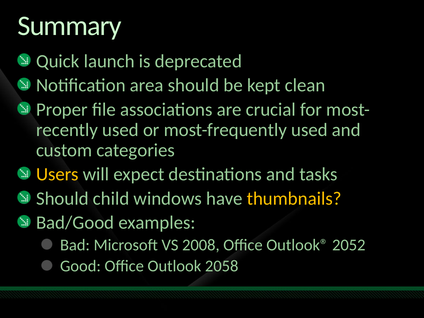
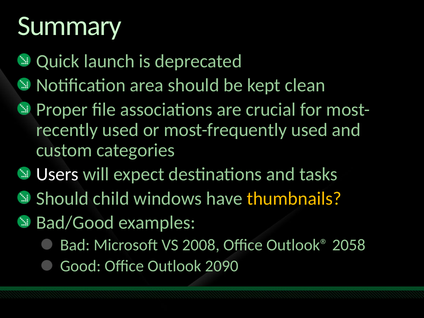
Users colour: yellow -> white (57, 174)
2052: 2052 -> 2058 (349, 245)
2058: 2058 -> 2090 (222, 266)
